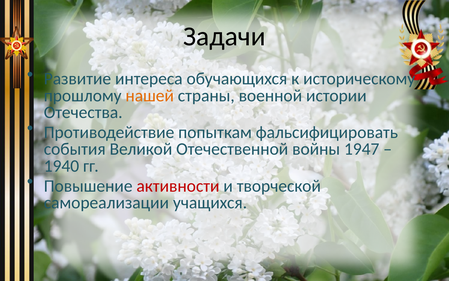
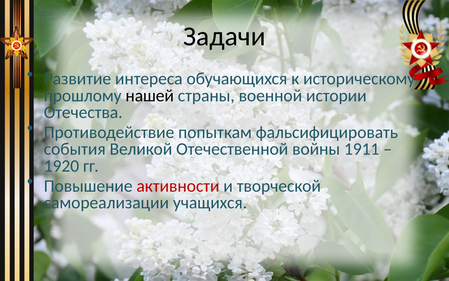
нашей colour: orange -> black (150, 96)
1947: 1947 -> 1911 (362, 149)
1940: 1940 -> 1920 (61, 166)
